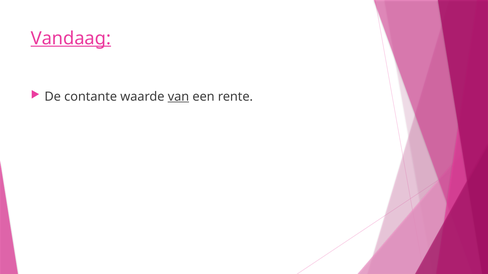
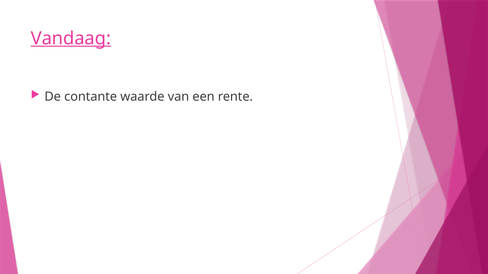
van underline: present -> none (178, 97)
